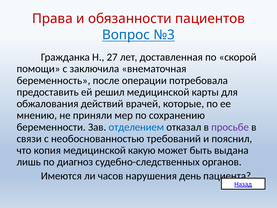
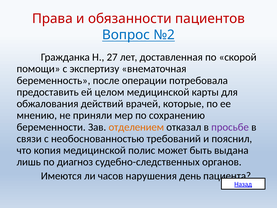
№3: №3 -> №2 (164, 35)
заключила: заключила -> экспертизу (94, 69)
решил: решил -> целом (110, 92)
отделением colour: blue -> orange (136, 127)
какую: какую -> полис (142, 150)
